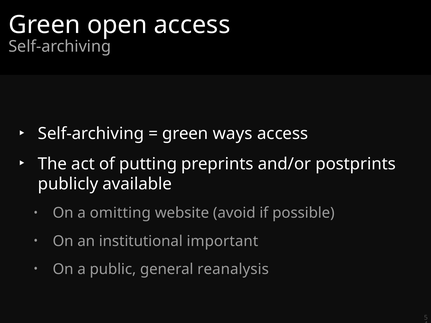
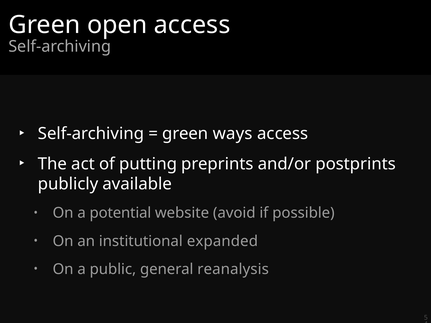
omitting: omitting -> potential (120, 213)
important: important -> expanded (222, 241)
